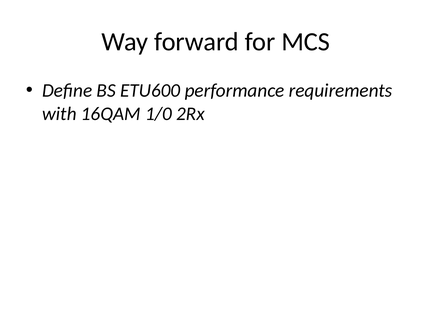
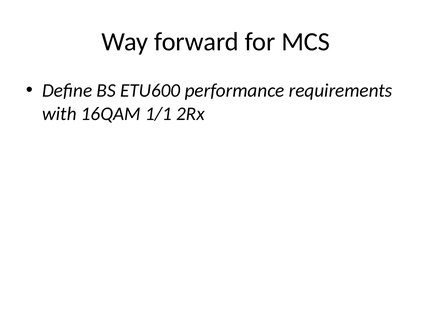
1/0: 1/0 -> 1/1 (158, 114)
